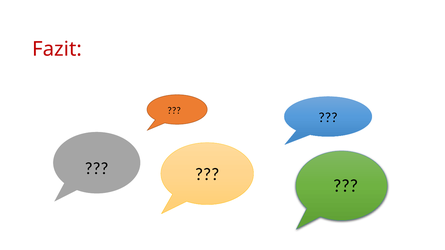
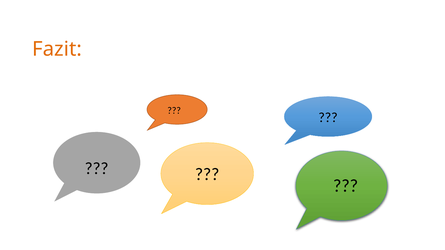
Fazit colour: red -> orange (57, 49)
